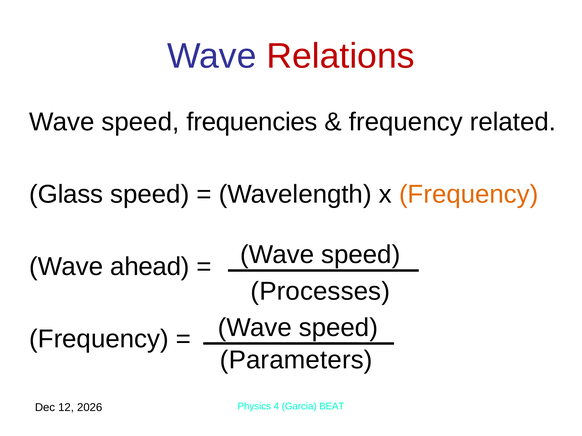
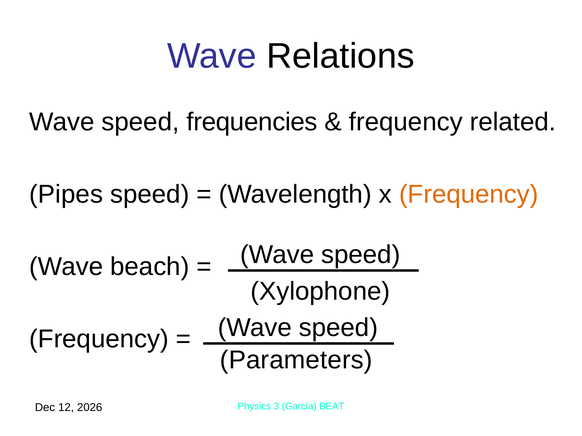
Relations colour: red -> black (341, 56)
Glass: Glass -> Pipes (66, 195)
ahead: ahead -> beach (150, 267)
Processes: Processes -> Xylophone (320, 291)
4: 4 -> 3 (276, 407)
